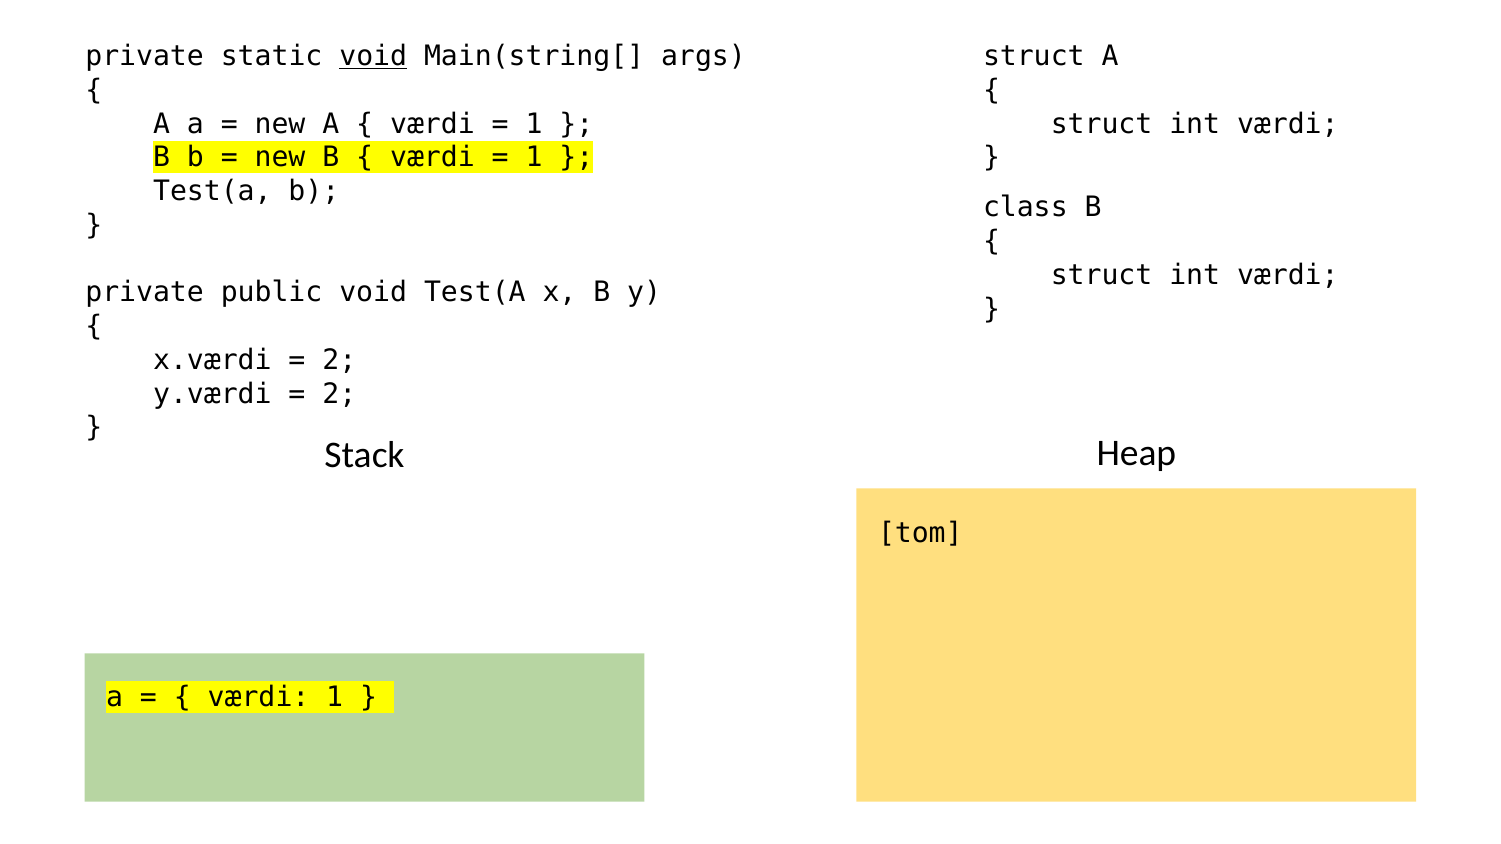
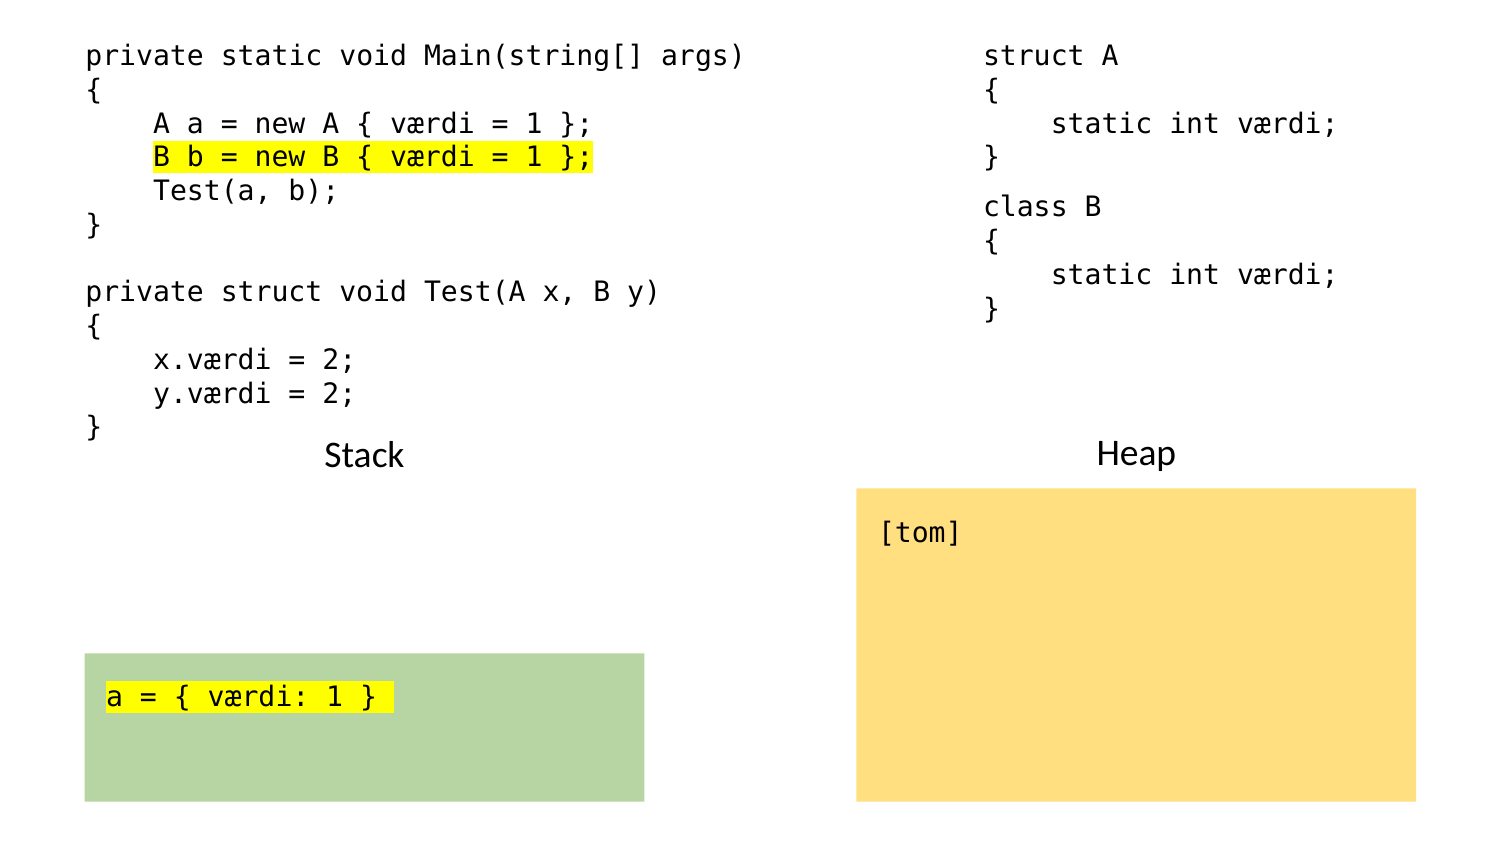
void underline: present -> none (373, 56)
struct: struct -> static (1102, 124)
struct: struct -> static (1102, 275)
private public: public -> struct (272, 293)
